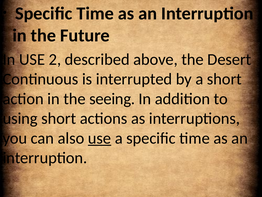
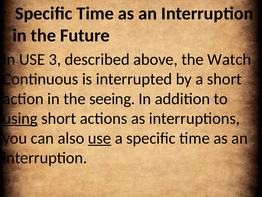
2: 2 -> 3 (55, 59)
Desert: Desert -> Watch (229, 59)
using underline: none -> present (20, 118)
